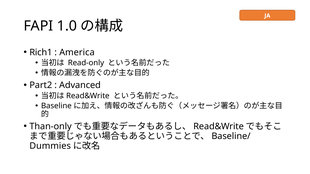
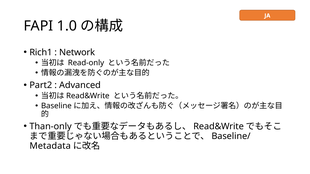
America: America -> Network (77, 52)
Dummies: Dummies -> Metadata (50, 146)
